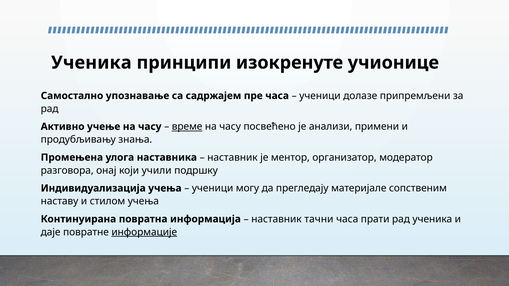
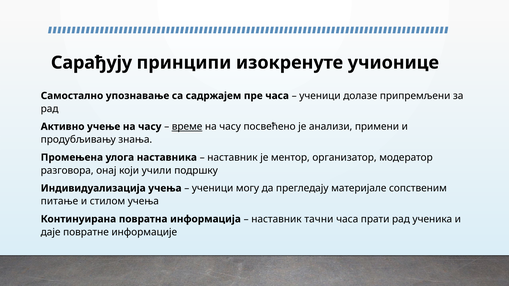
Ученика: Ученика -> Сарађују (92, 63)
наставу: наставу -> питање (59, 201)
информације underline: present -> none (144, 232)
